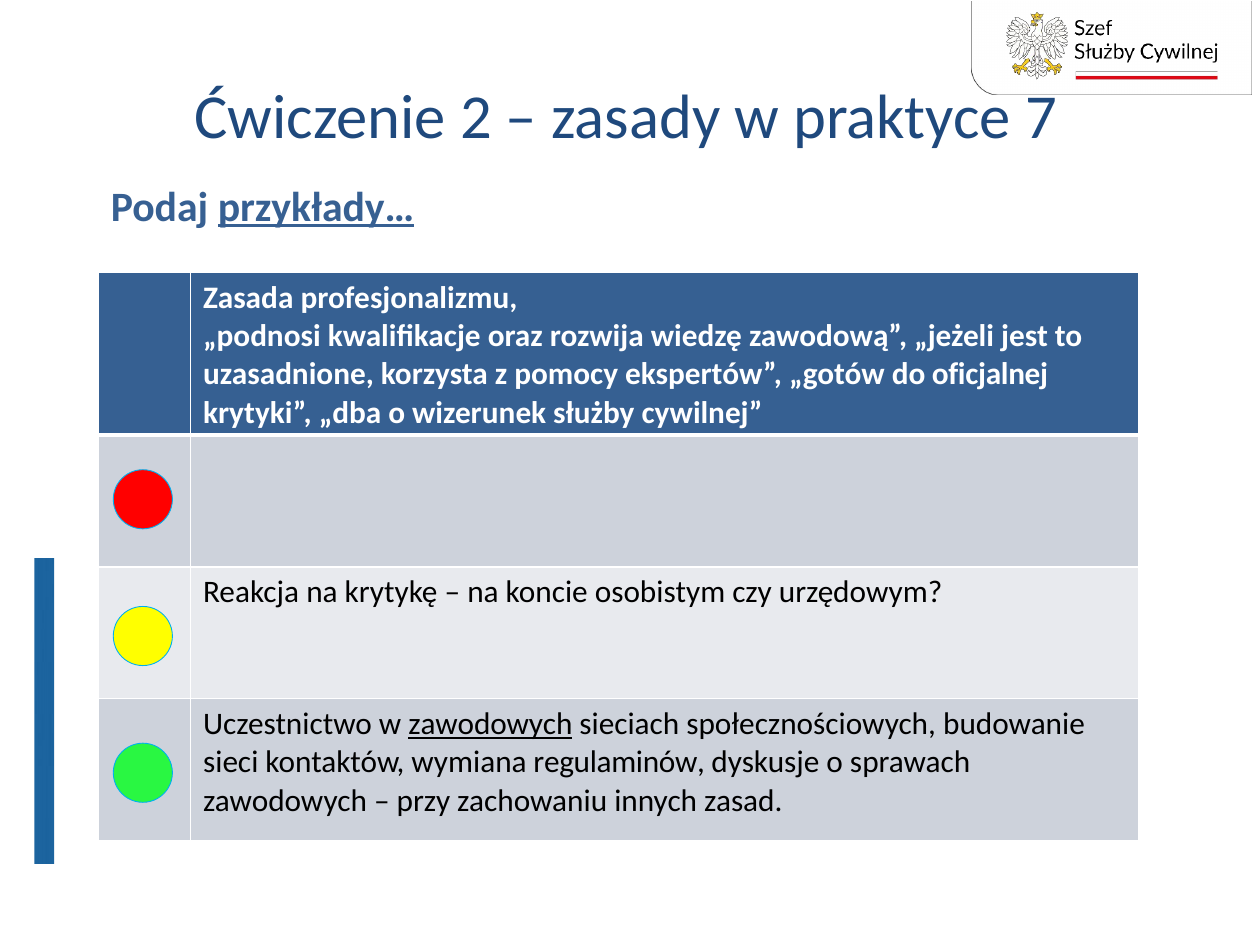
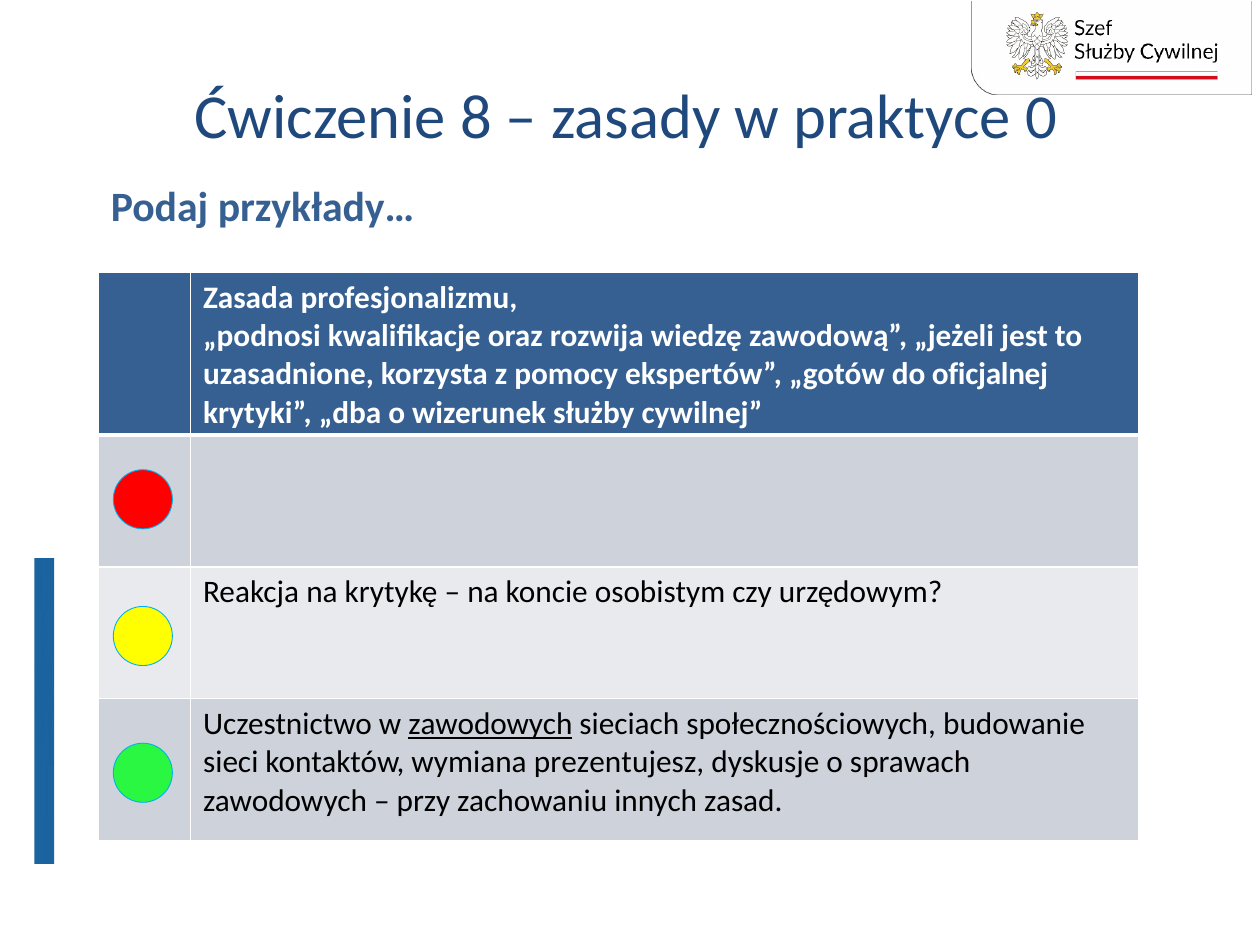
2: 2 -> 8 (476, 118)
7: 7 -> 0 (1041, 118)
przykłady… underline: present -> none (316, 208)
regulaminów: regulaminów -> prezentujesz (619, 763)
